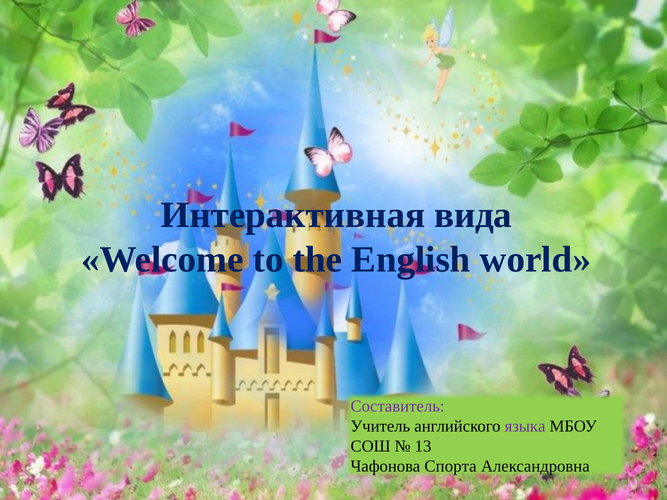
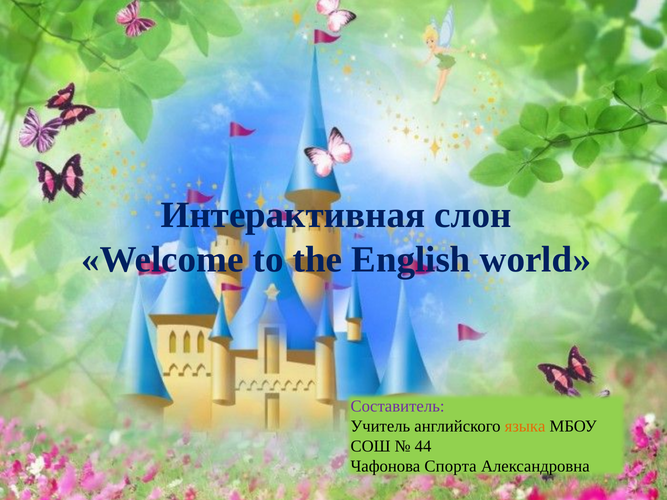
вида: вида -> слон (473, 215)
языка colour: purple -> orange (525, 426)
13: 13 -> 44 (423, 446)
